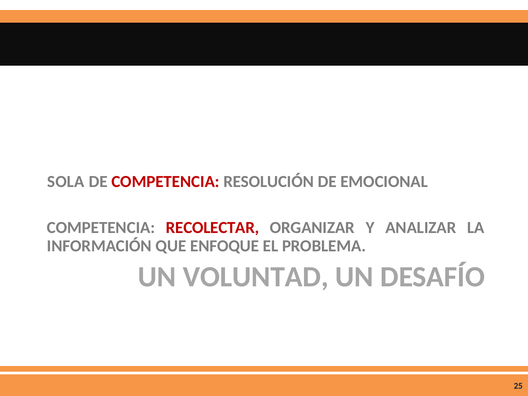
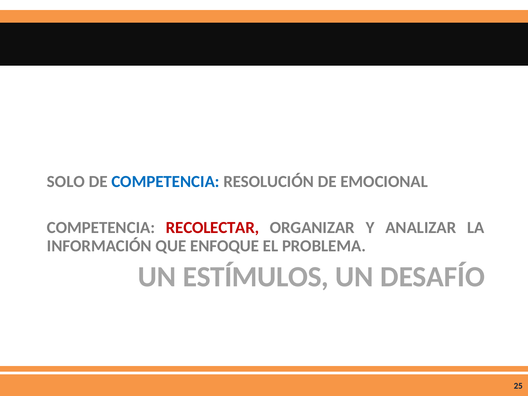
SOLA: SOLA -> SOLO (66, 182)
COMPETENCIA colour: red -> blue (165, 182)
VOLUNTAD: VOLUNTAD -> ESTÍMULOS (256, 277)
